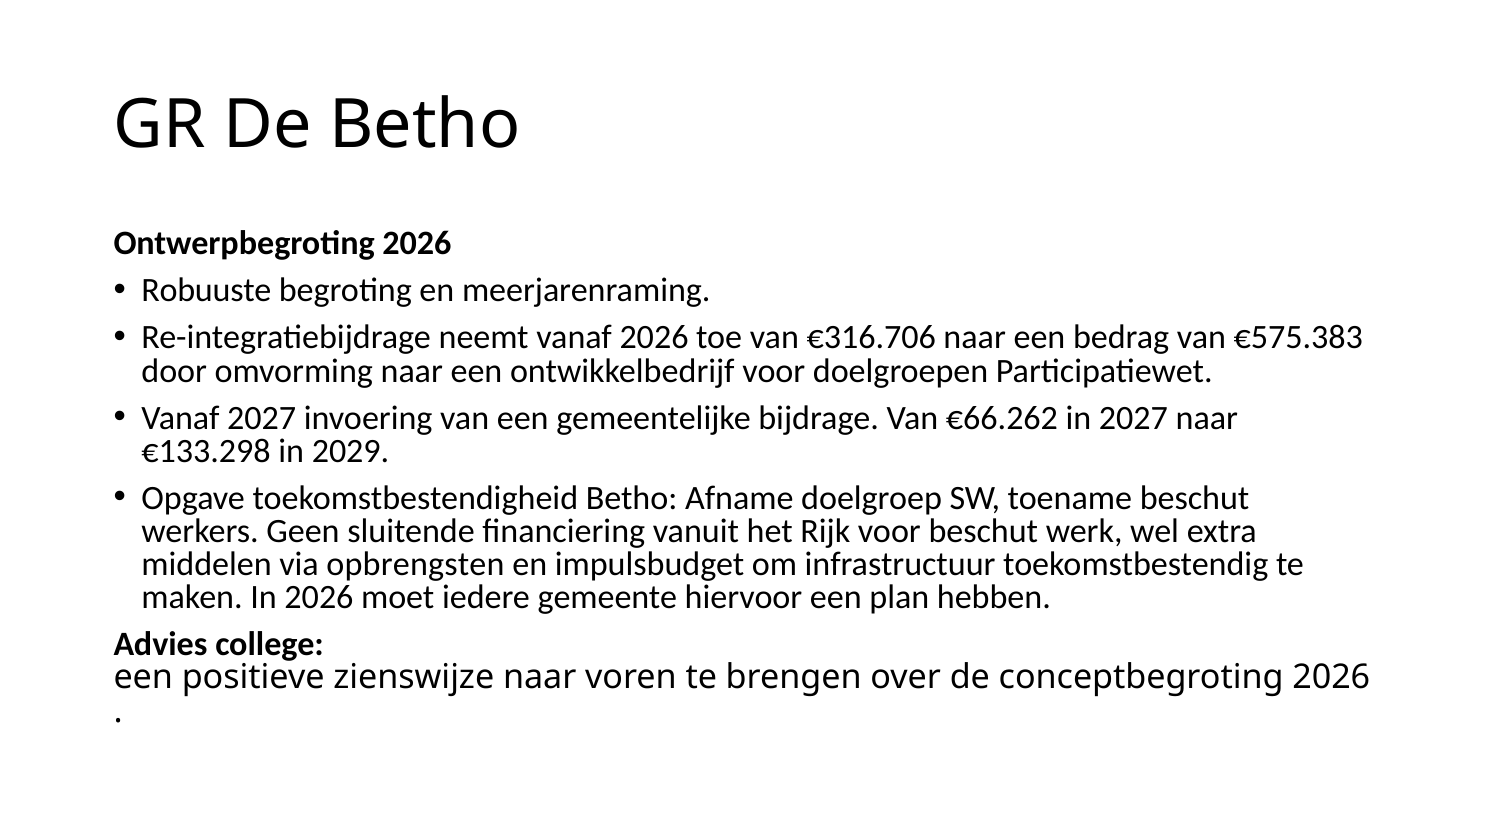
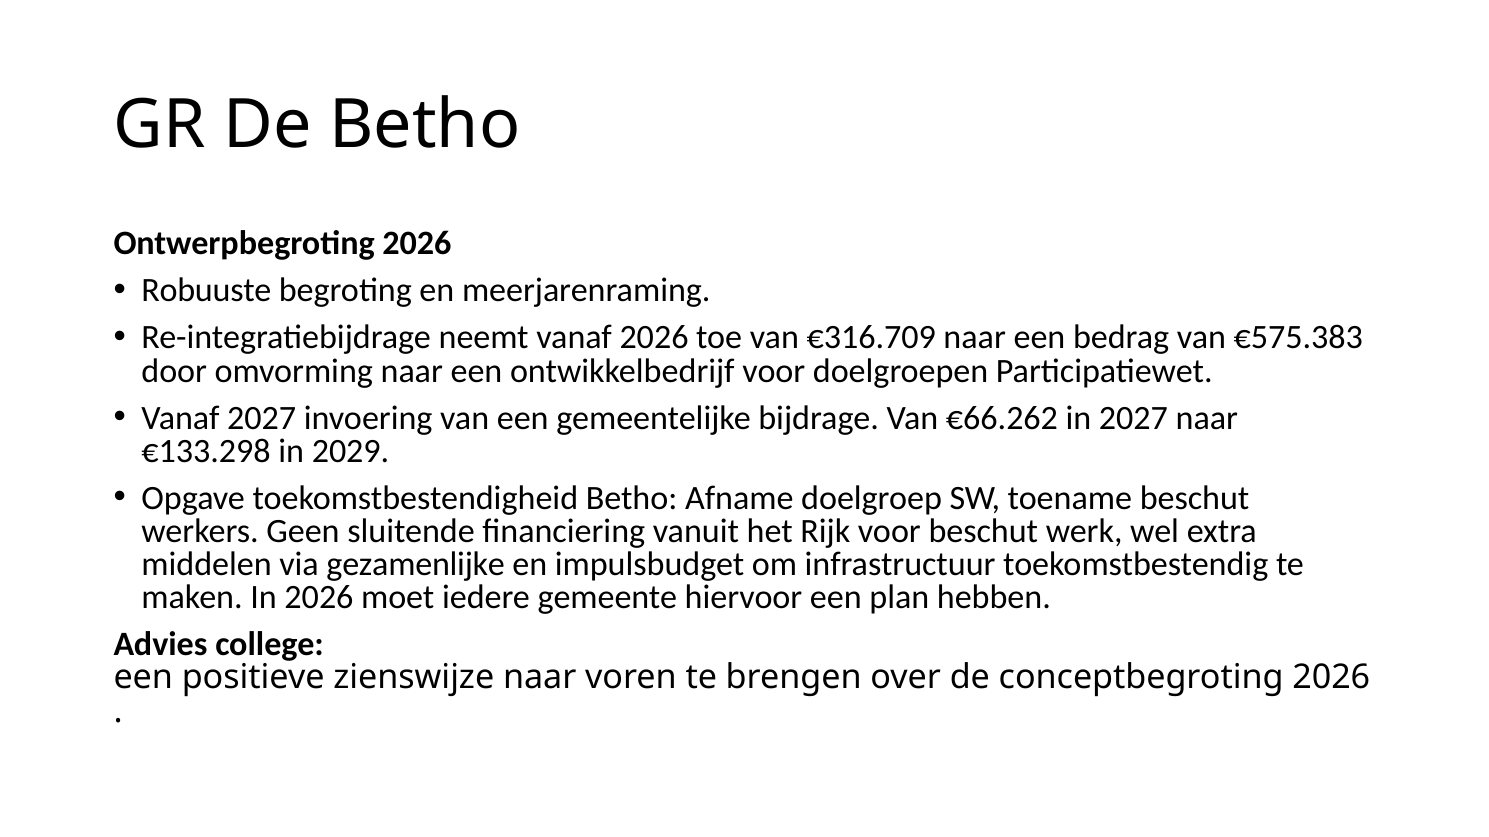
€316.706: €316.706 -> €316.709 (871, 338)
opbrengsten: opbrengsten -> gezamenlijke (416, 565)
